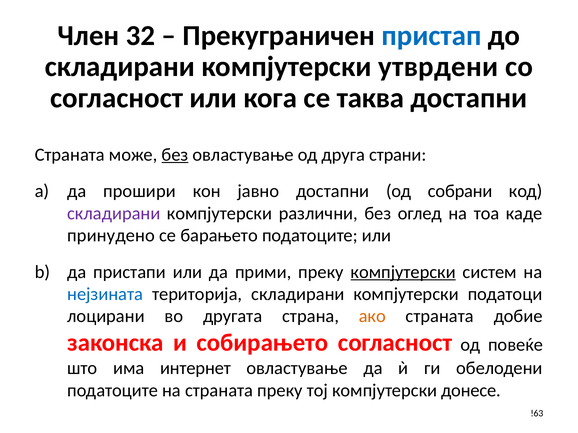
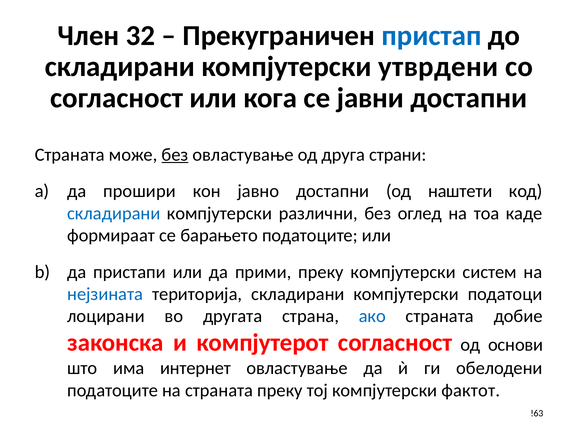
таква: таква -> јавни (370, 98)
собрани: собрани -> наштети (460, 191)
складирани colour: purple -> blue (114, 214)
принудено: принудено -> формираат (111, 236)
компјутерски underline: present -> none (403, 272)
ако colour: orange -> blue (372, 317)
собирањето: собирањето -> компјутерот (262, 343)
повеќе: повеќе -> основи (516, 345)
донесе: донесе -> фактот (471, 391)
